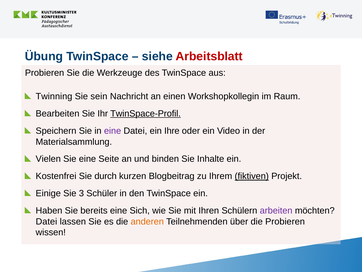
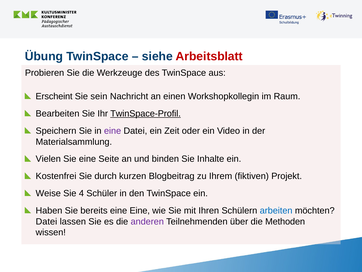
Twinning: Twinning -> Erscheint (54, 96)
Ihre: Ihre -> Zeit (172, 131)
fiktiven underline: present -> none (252, 176)
Einige: Einige -> Weise (48, 193)
3: 3 -> 4 (81, 193)
eine Sich: Sich -> Eine (140, 210)
arbeiten colour: purple -> blue (276, 210)
anderen colour: orange -> purple (147, 221)
die Probieren: Probieren -> Methoden (285, 221)
